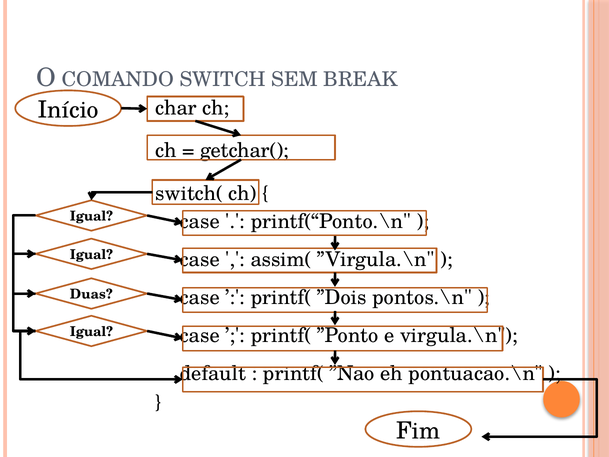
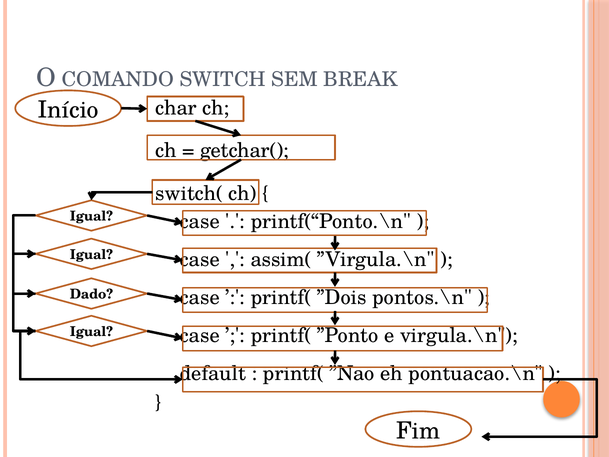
Duas: Duas -> Dado (91, 294)
